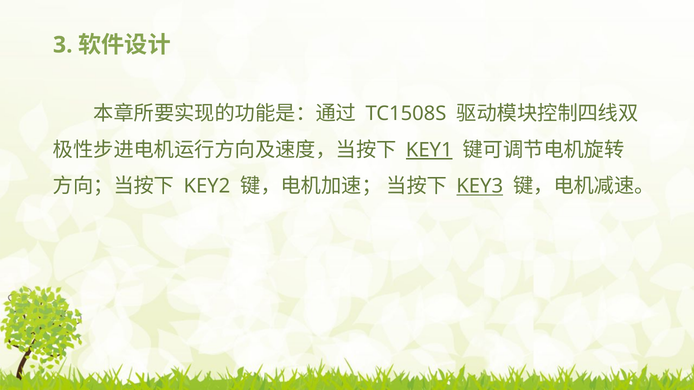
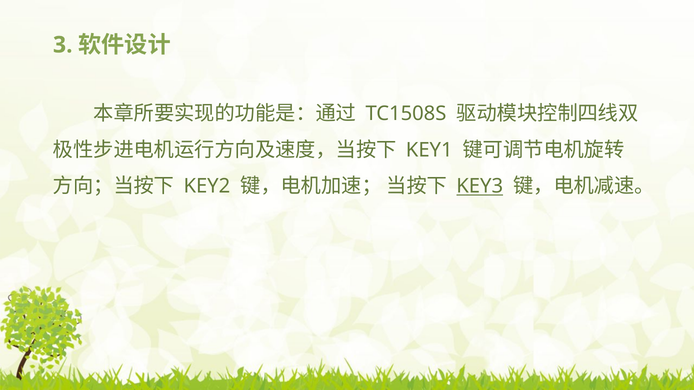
KEY1 underline: present -> none (429, 150)
